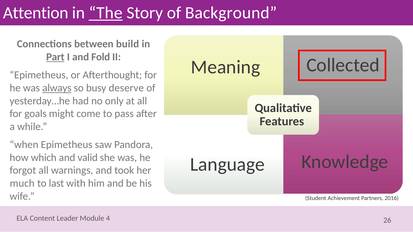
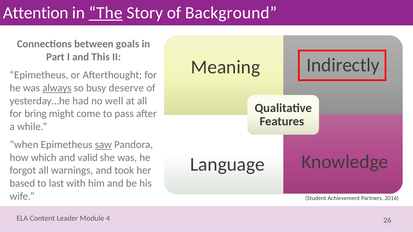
build: build -> goals (128, 44)
Part underline: present -> none (55, 57)
Fold: Fold -> This (101, 57)
Collected: Collected -> Indirectly (343, 65)
only: only -> well (114, 101)
goals: goals -> bring (36, 114)
saw underline: none -> present (103, 145)
much: much -> based (22, 184)
